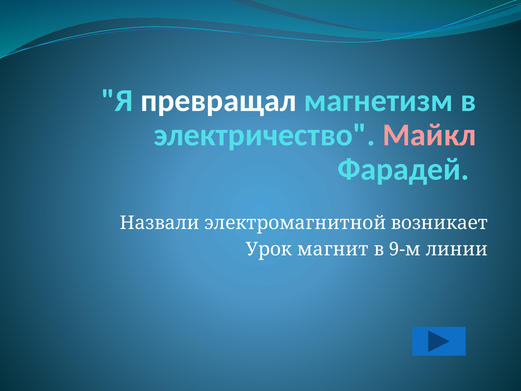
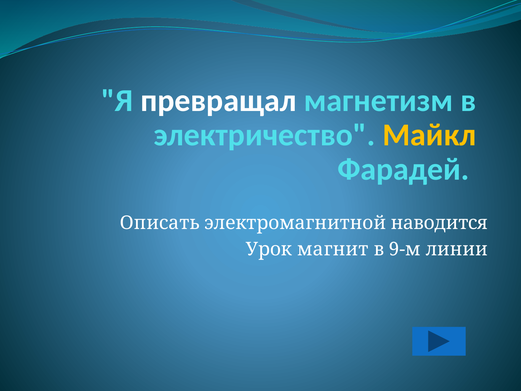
Майкл colour: pink -> yellow (429, 135)
Назвали: Назвали -> Описать (160, 223)
возникает: возникает -> наводится (439, 223)
